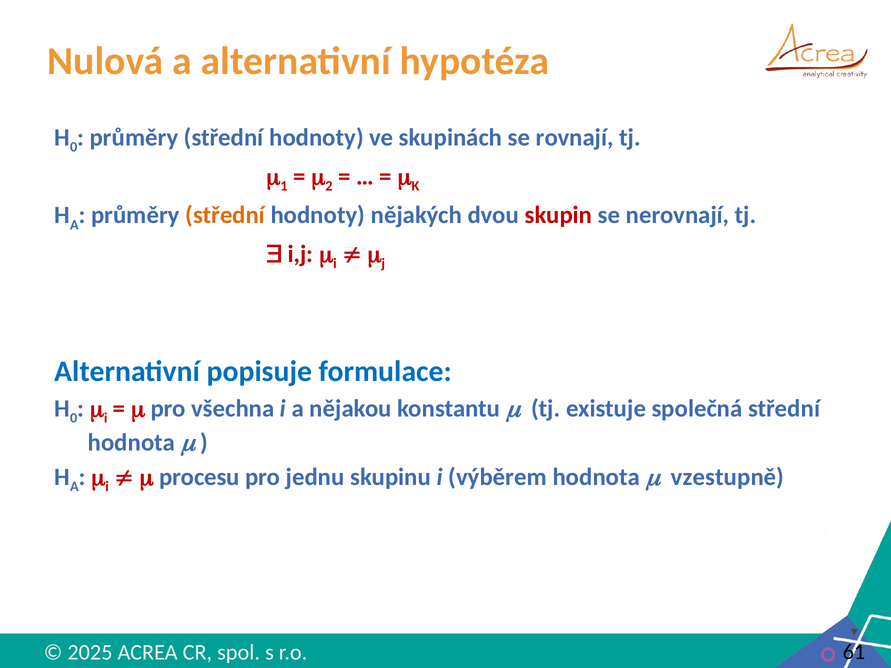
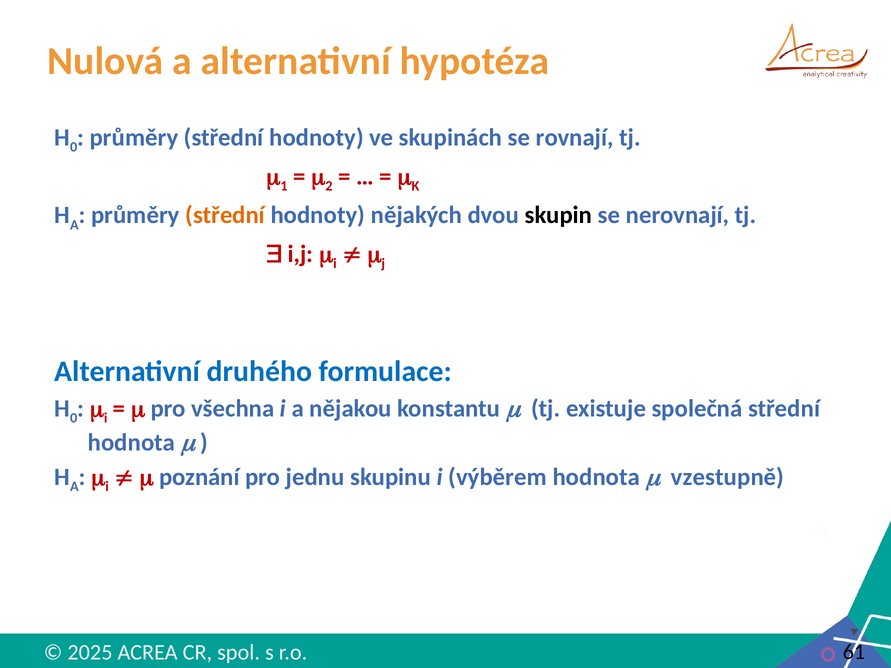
skupin colour: red -> black (558, 215)
popisuje: popisuje -> druhého (259, 371)
procesu: procesu -> poznání (199, 477)
